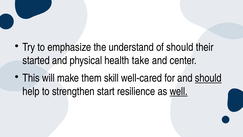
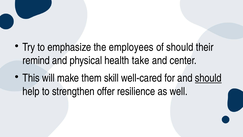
understand: understand -> employees (131, 47)
started: started -> remind (36, 60)
start: start -> offer (106, 91)
well underline: present -> none (179, 91)
